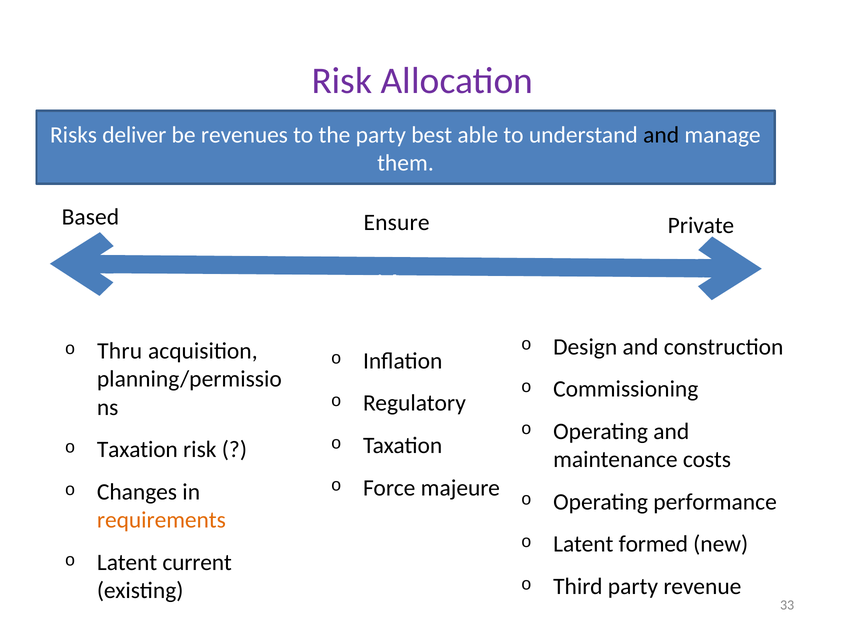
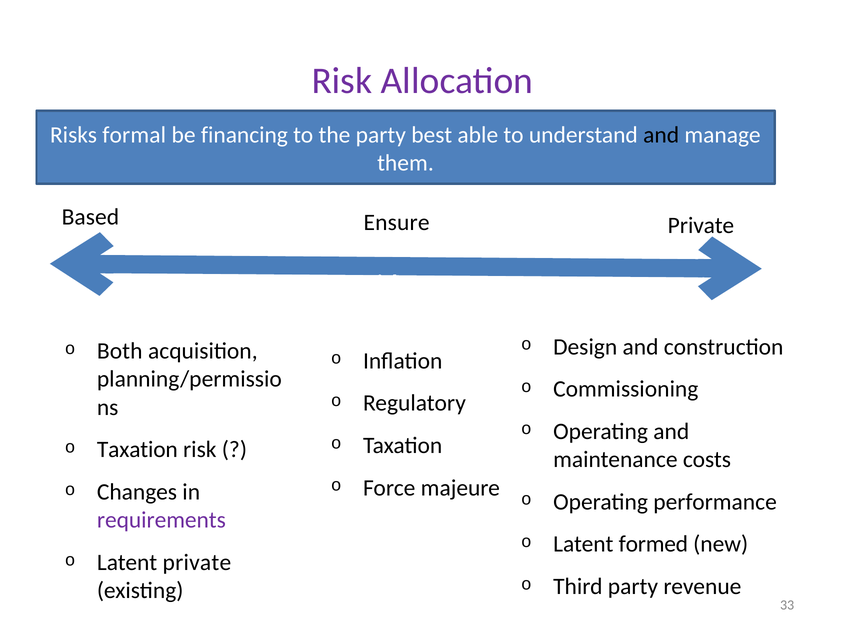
deliver: deliver -> formal (134, 135)
revenues: revenues -> financing (244, 135)
Thru: Thru -> Both (120, 351)
requirements colour: orange -> purple (161, 520)
Latent current: current -> private (197, 562)
